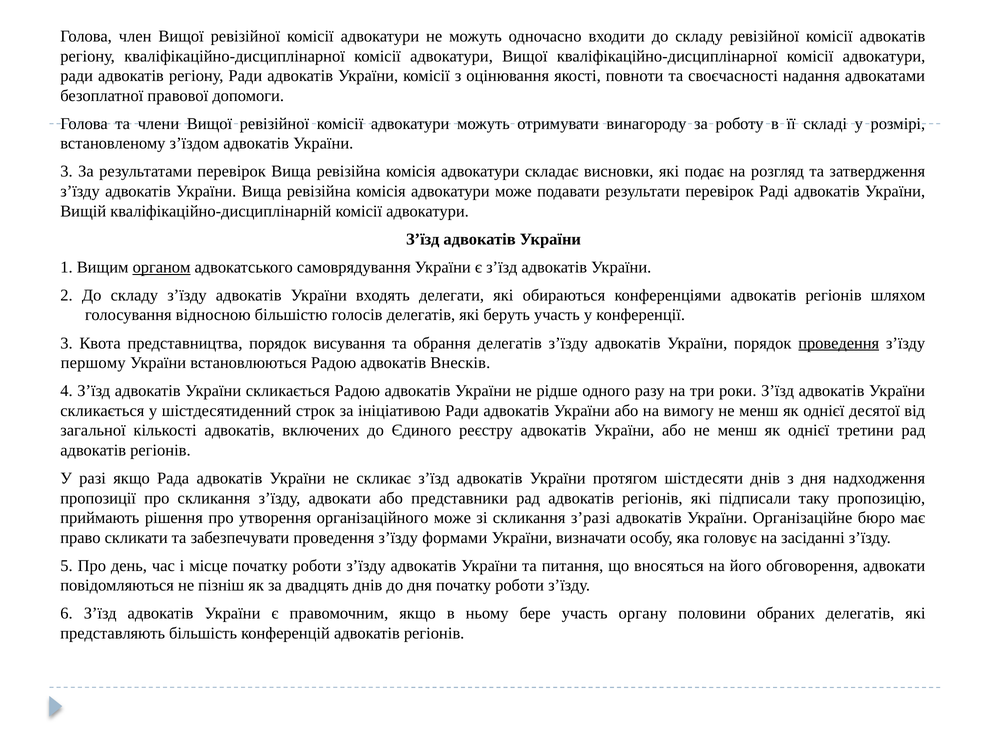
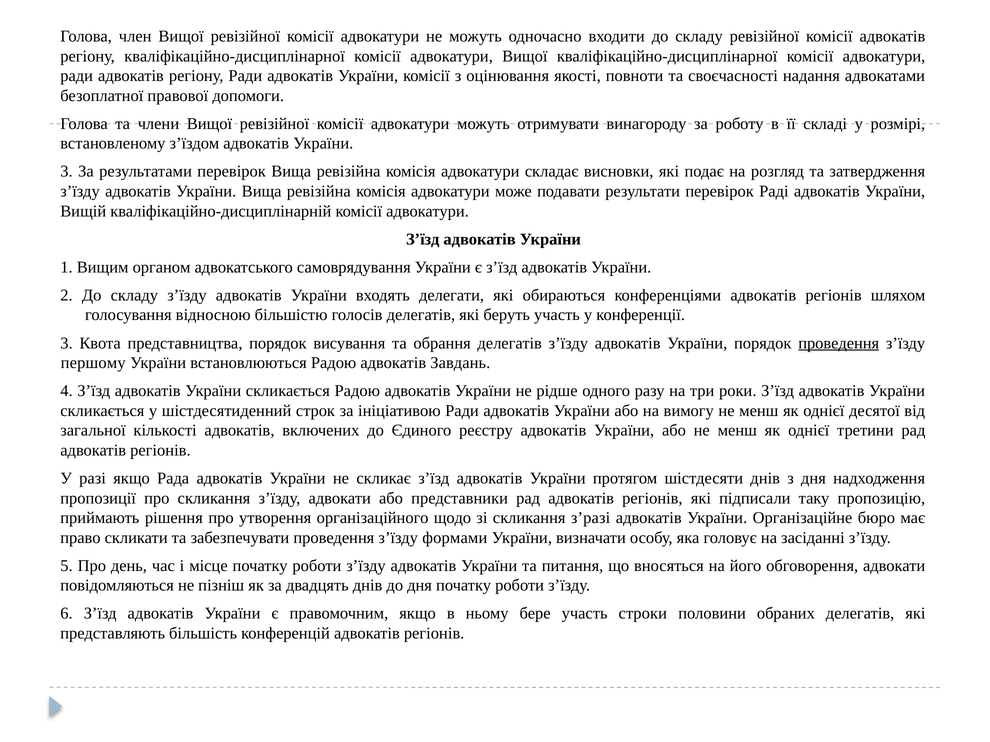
органом underline: present -> none (162, 267)
Внесків: Внесків -> Завдань (460, 363)
організаційного може: може -> щодо (452, 518)
органу: органу -> строки (643, 614)
